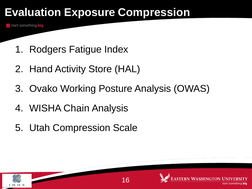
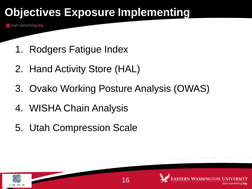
Evaluation: Evaluation -> Objectives (33, 12)
Exposure Compression: Compression -> Implementing (154, 12)
